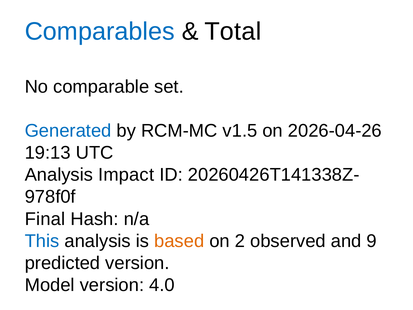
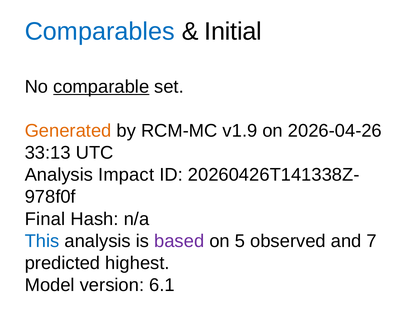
Total: Total -> Initial (233, 31)
comparable underline: none -> present (101, 87)
Generated colour: blue -> orange (68, 131)
v1.5: v1.5 -> v1.9 (240, 131)
19:13: 19:13 -> 33:13 (48, 153)
based colour: orange -> purple (179, 241)
2: 2 -> 5 (240, 241)
9: 9 -> 7 (372, 241)
predicted version: version -> highest (137, 263)
4.0: 4.0 -> 6.1 (162, 285)
